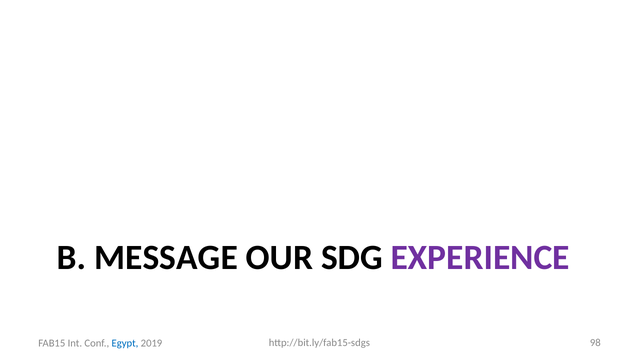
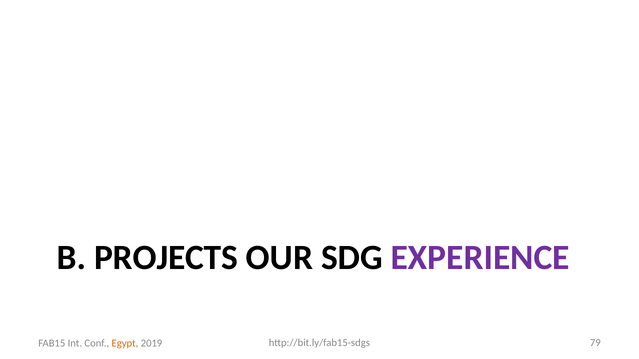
MESSAGE: MESSAGE -> PROJECTS (166, 258)
98: 98 -> 79 (595, 343)
Egypt colour: blue -> orange (125, 343)
